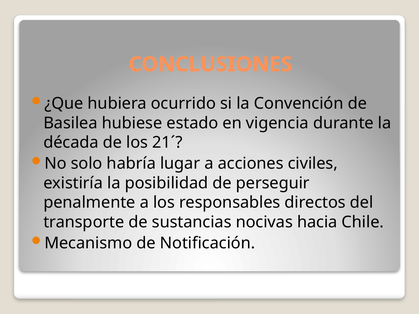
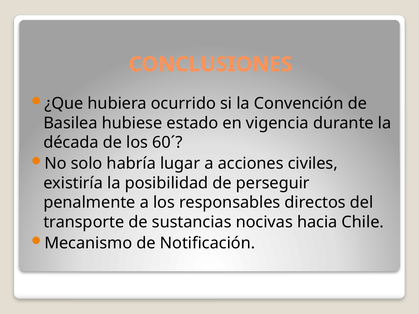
21´: 21´ -> 60´ (167, 143)
